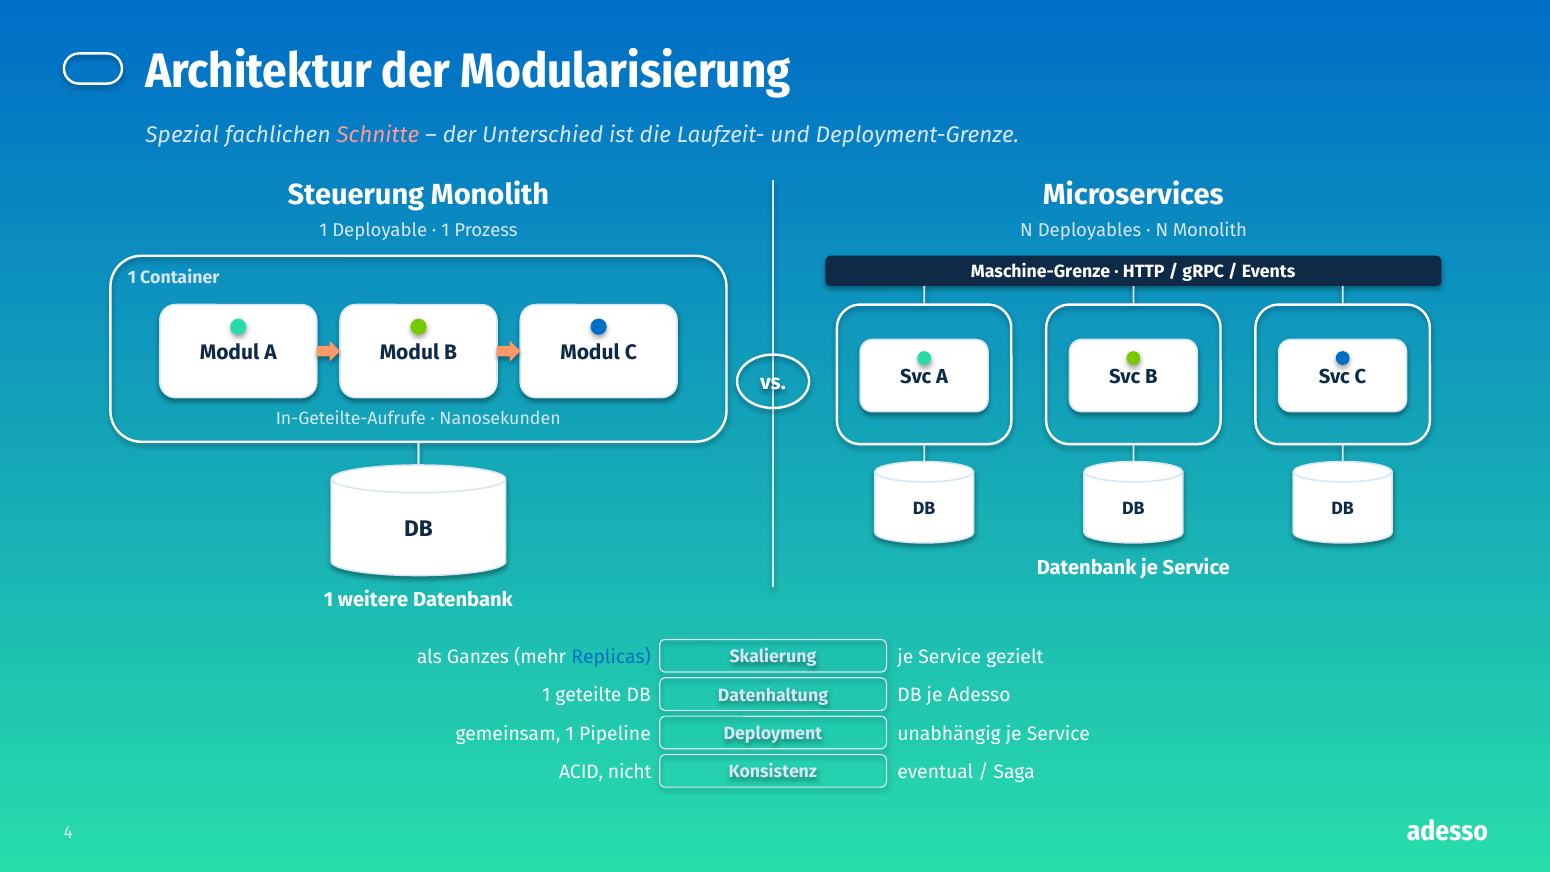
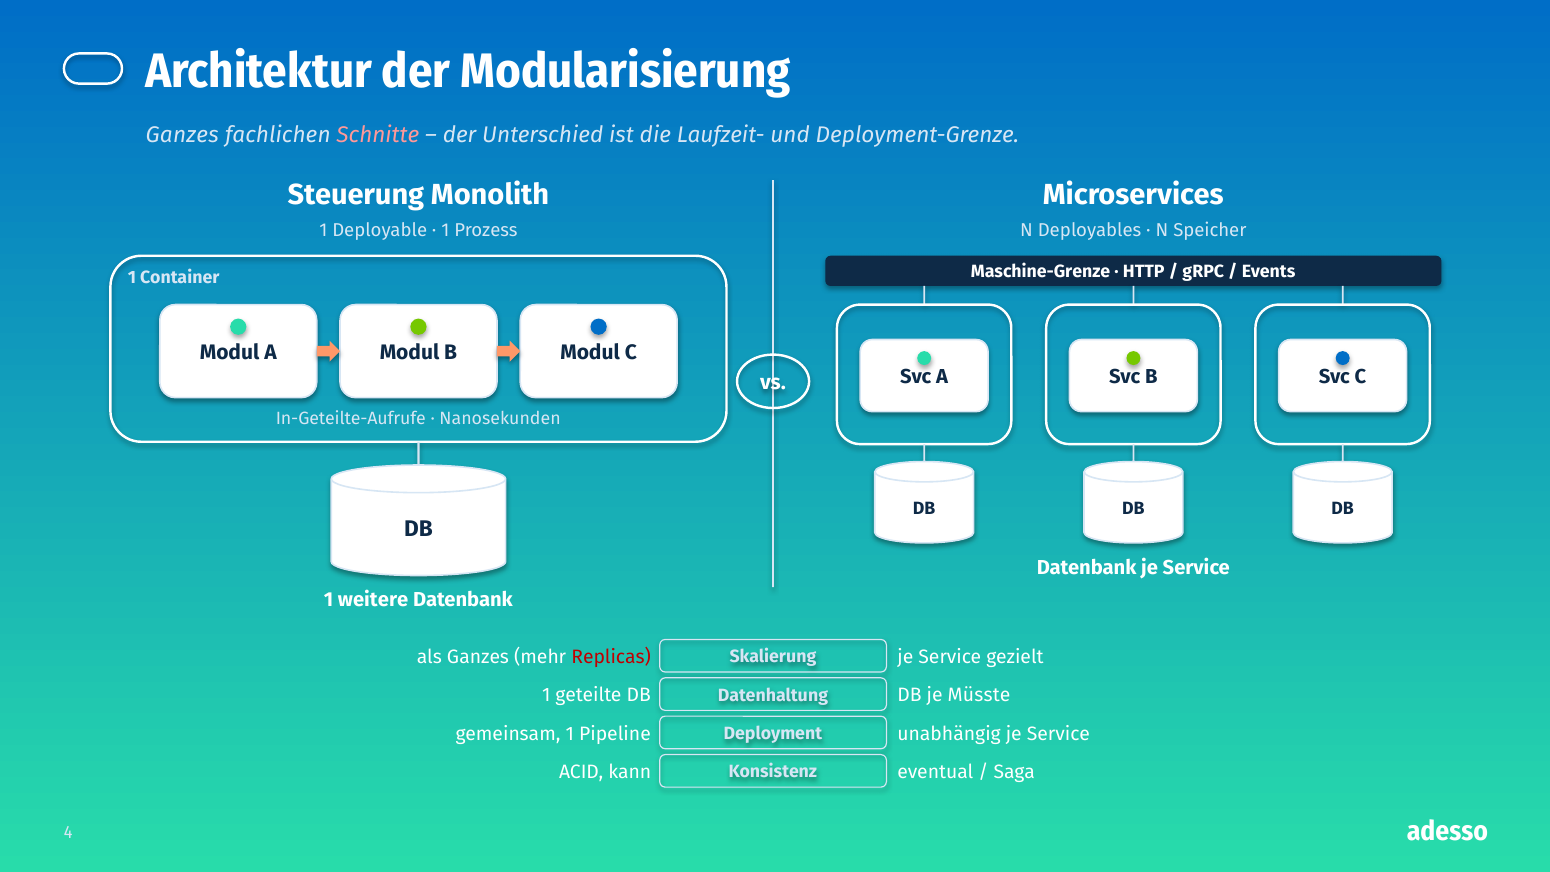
Spezial: Spezial -> Ganzes (182, 135)
N Monolith: Monolith -> Speicher (1210, 230)
Replicas colour: blue -> red (611, 657)
je Adesso: Adesso -> Müsste (979, 695)
nicht: nicht -> kann (630, 772)
